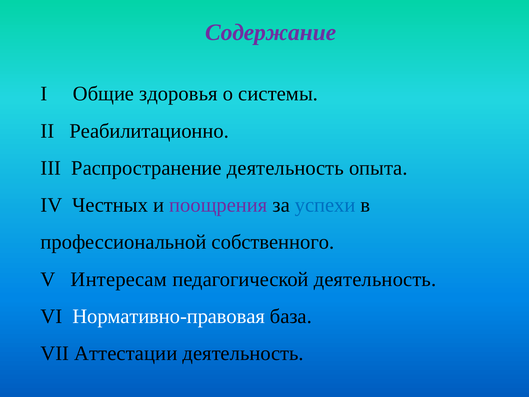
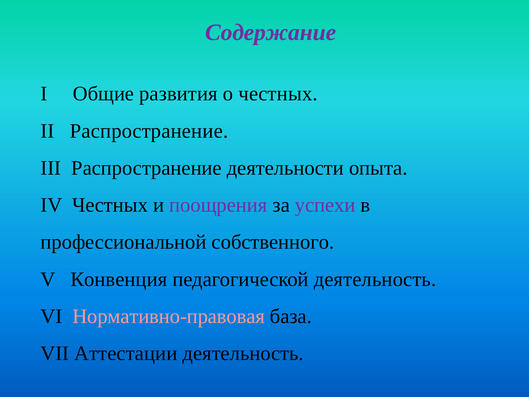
здоровья: здоровья -> развития (178, 94)
о системы: системы -> честных (278, 94)
II Реабилитационно: Реабилитационно -> Распространение (149, 131)
Распространение деятельность: деятельность -> деятельности (285, 168)
успехи colour: blue -> purple (325, 205)
Интересам: Интересам -> Конвенция (119, 279)
Нормативно-правовая colour: white -> pink (169, 316)
